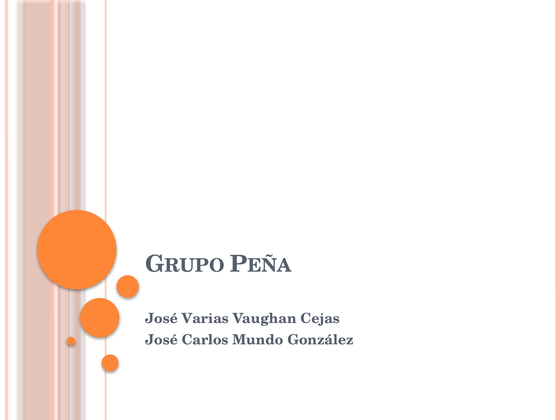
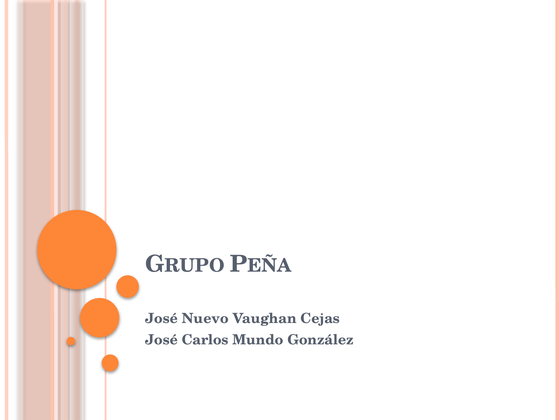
Varias: Varias -> Nuevo (205, 318)
